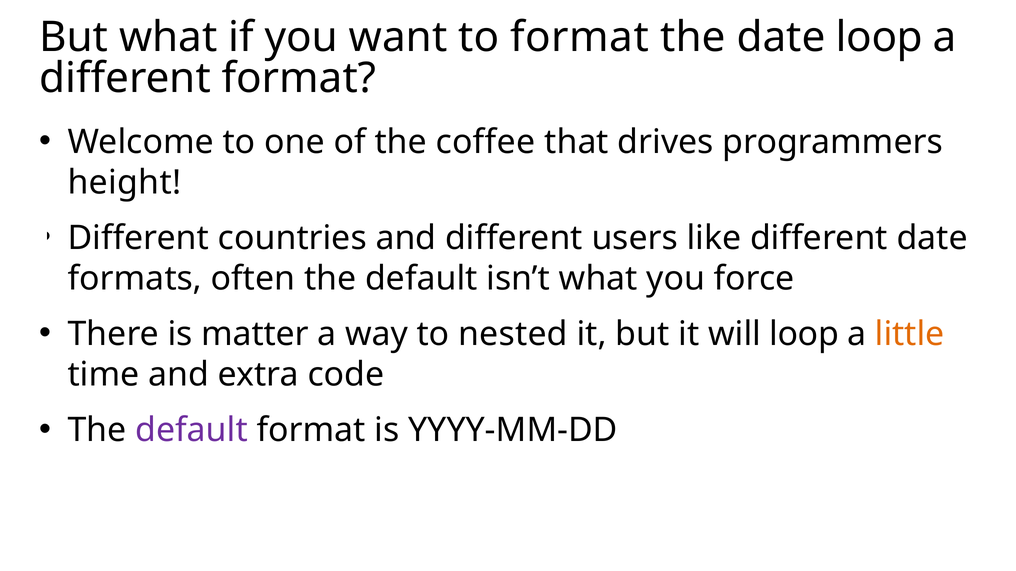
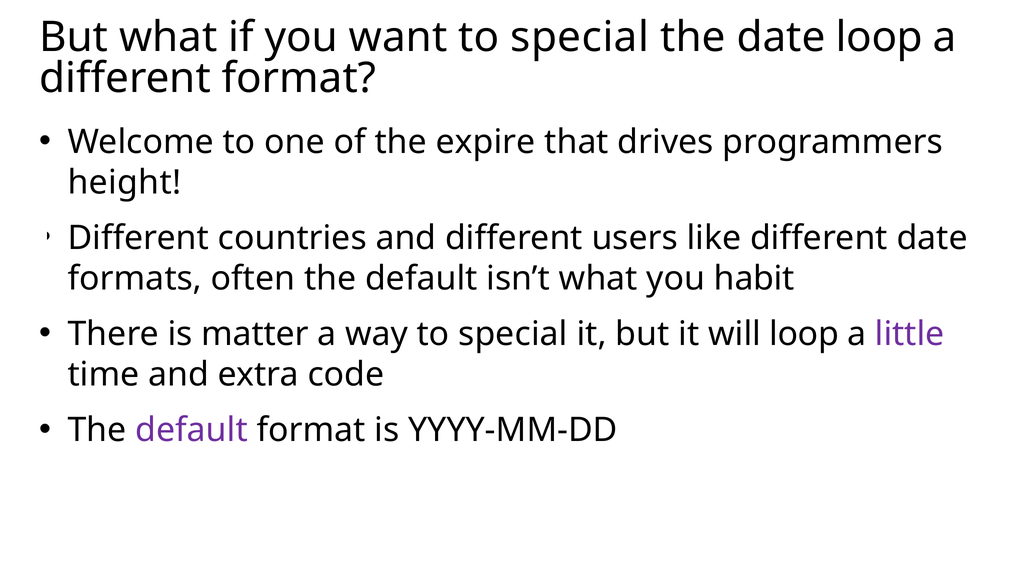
want to format: format -> special (580, 38)
coffee: coffee -> expire (486, 142)
force: force -> habit (754, 279)
way to nested: nested -> special (513, 334)
little colour: orange -> purple (910, 334)
